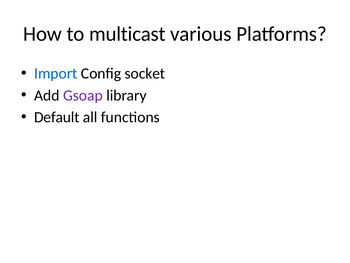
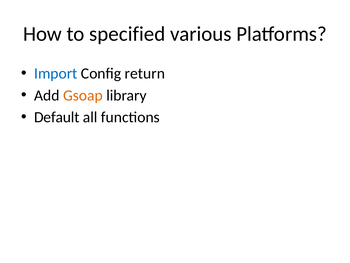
multicast: multicast -> specified (127, 34)
socket: socket -> return (145, 73)
Gsoap colour: purple -> orange (83, 95)
